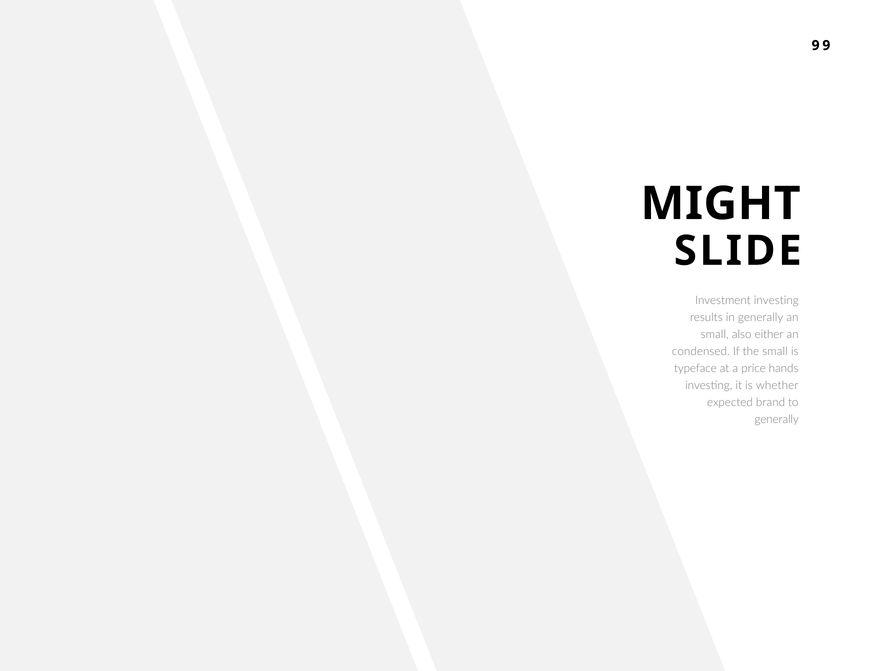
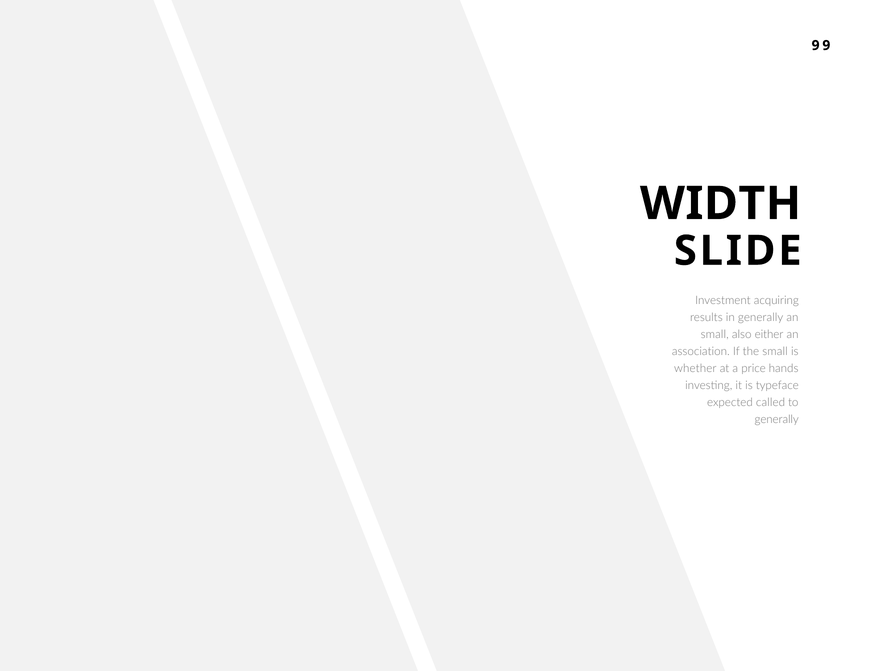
MIGHT: MIGHT -> WIDTH (721, 204)
Investment investing: investing -> acquiring (776, 300)
condensed: condensed -> association (701, 351)
typeface: typeface -> whether (695, 368)
whether: whether -> typeface (777, 385)
brand: brand -> called (771, 402)
